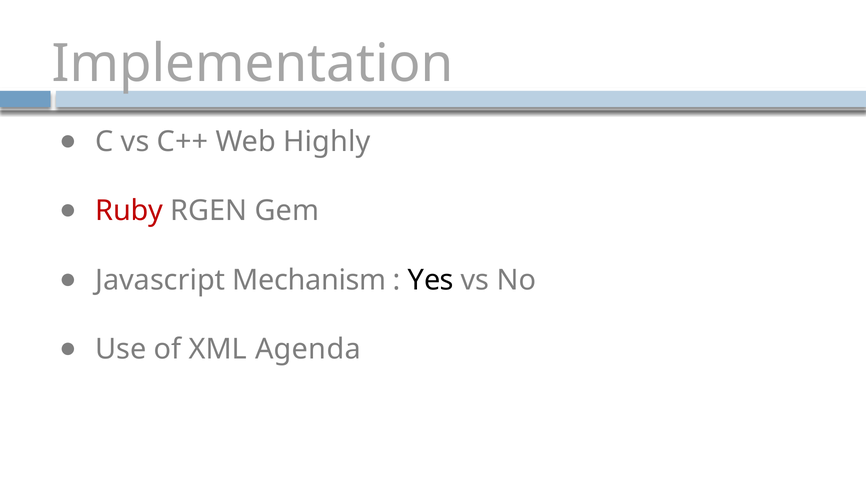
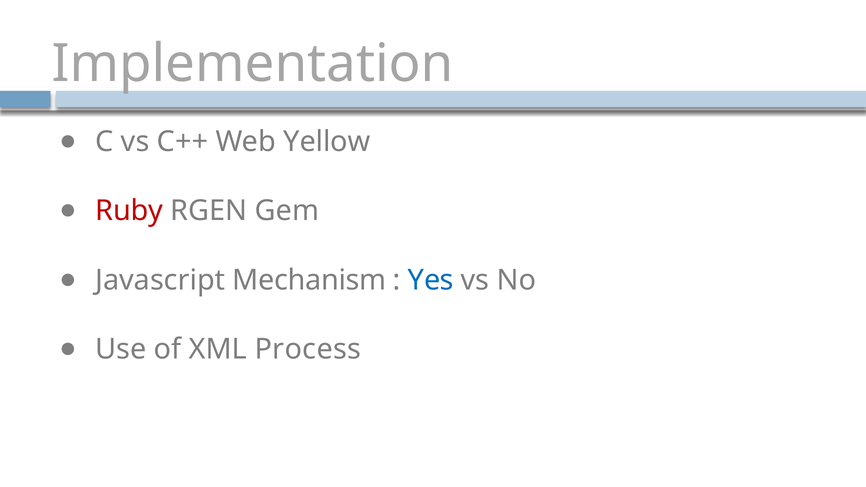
Highly: Highly -> Yellow (327, 142)
Yes colour: black -> blue (431, 280)
Agenda: Agenda -> Process (308, 350)
